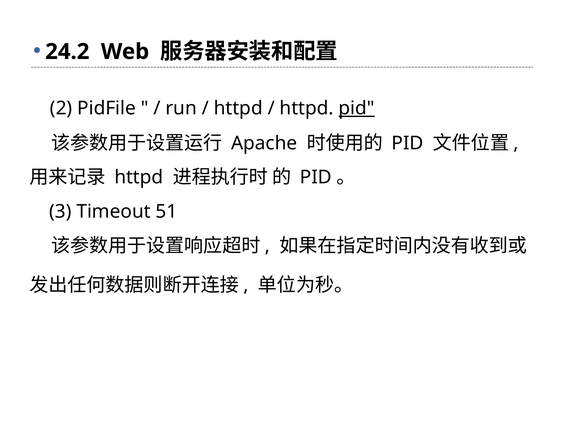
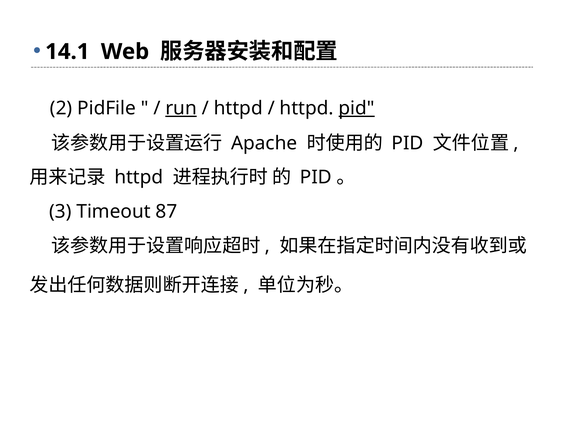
24.2: 24.2 -> 14.1 (67, 52)
run underline: none -> present (181, 108)
51: 51 -> 87 (166, 212)
